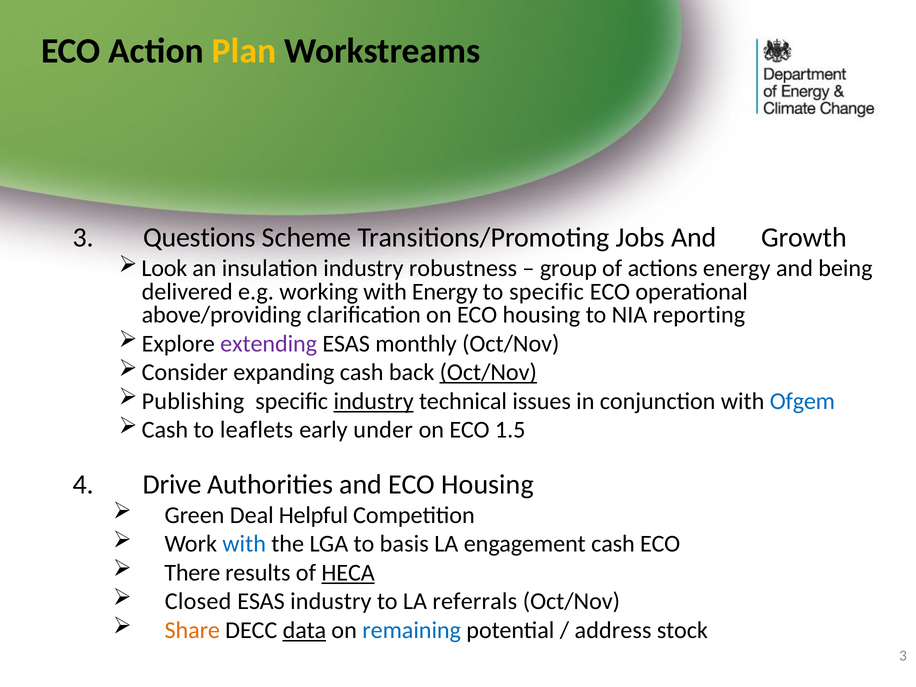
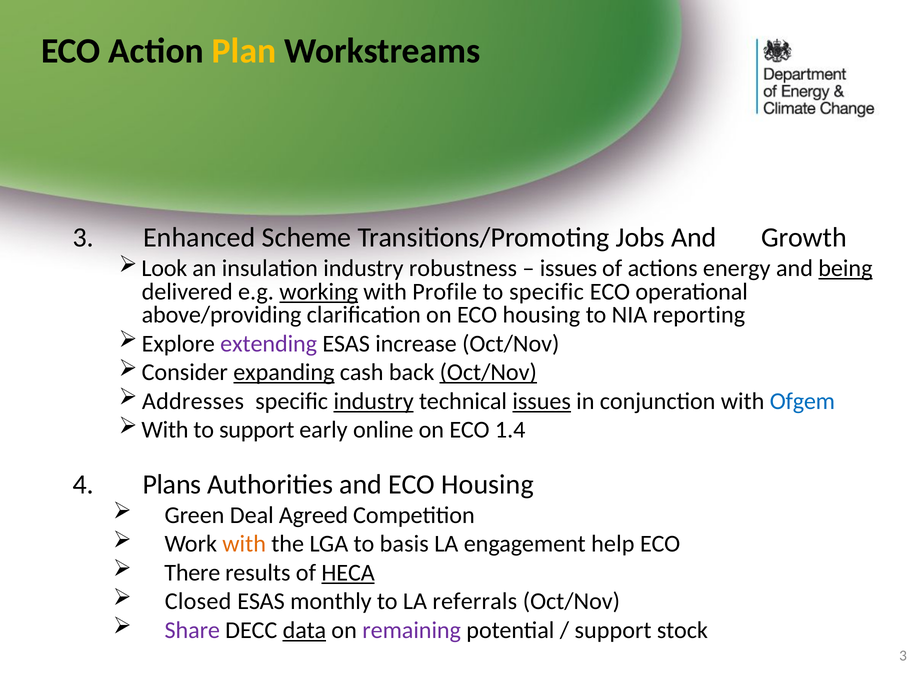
Questions: Questions -> Enhanced (199, 238)
group: group -> issues (568, 269)
being underline: none -> present (845, 269)
working underline: none -> present (319, 292)
with Energy: Energy -> Profile (445, 292)
monthly: monthly -> increase (416, 344)
expanding underline: none -> present (284, 372)
Publishing: Publishing -> Addresses (193, 401)
issues underline: none -> present (542, 401)
Cash: Cash -> With (165, 430)
to leaflets: leaflets -> support (257, 430)
under: under -> online (383, 430)
1.5: 1.5 -> 1.4 (510, 430)
Drive: Drive -> Plans (172, 484)
Helpful: Helpful -> Agreed (314, 515)
with colour: blue -> orange (244, 544)
engagement cash: cash -> help (613, 544)
ESAS industry: industry -> monthly (331, 601)
Share colour: orange -> purple (192, 630)
remaining colour: blue -> purple (412, 630)
address: address -> support (613, 630)
